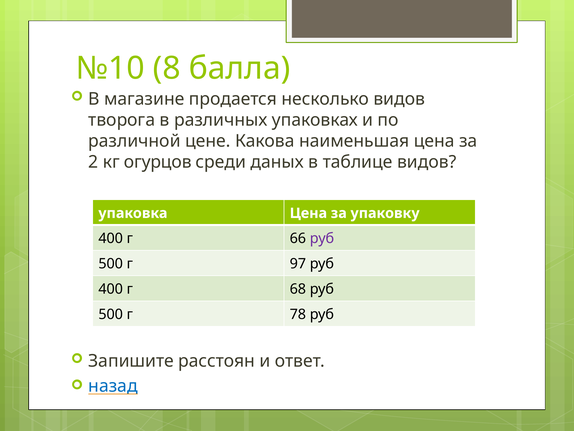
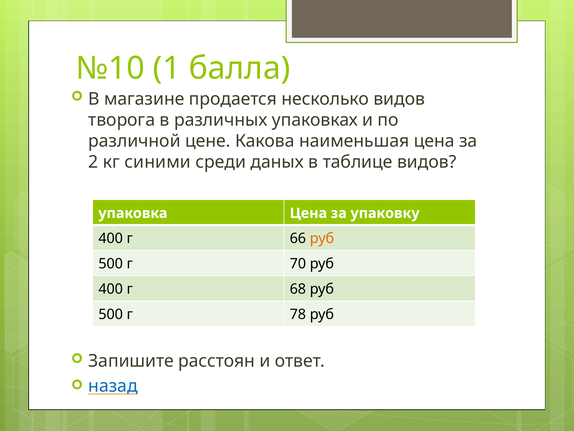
8: 8 -> 1 (167, 68)
огурцов: огурцов -> синими (158, 162)
руб colour: purple -> orange (322, 238)
97: 97 -> 70 (298, 264)
